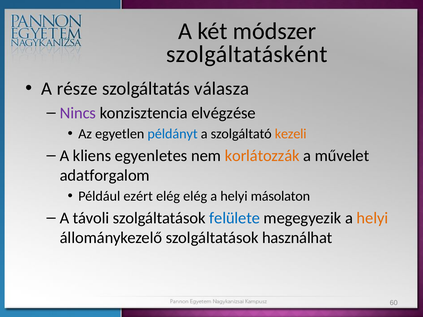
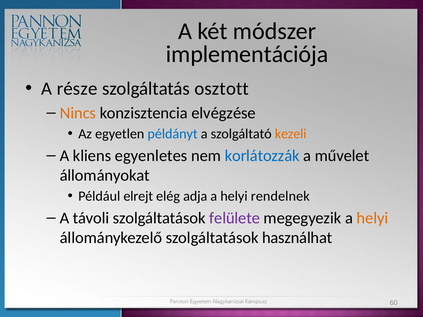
szolgáltatásként: szolgáltatásként -> implementációja (247, 54)
válasza: válasza -> osztott (222, 89)
Nincs colour: purple -> orange (78, 113)
korlátozzák colour: orange -> blue (262, 156)
adatforgalom: adatforgalom -> állományokat (105, 175)
ezért: ezért -> elrejt (138, 196)
elég elég: elég -> adja (195, 196)
másolaton: másolaton -> rendelnek (280, 196)
felülete colour: blue -> purple (235, 218)
